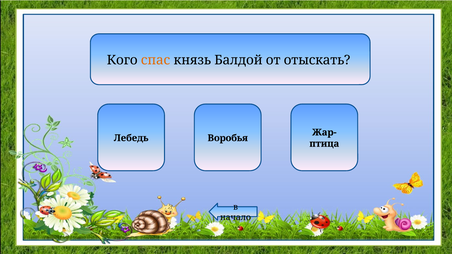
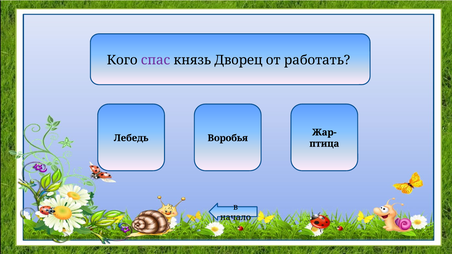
спас colour: orange -> purple (156, 60)
Балдой: Балдой -> Двoрец (238, 60)
отыскать: отыскать -> работать (317, 60)
